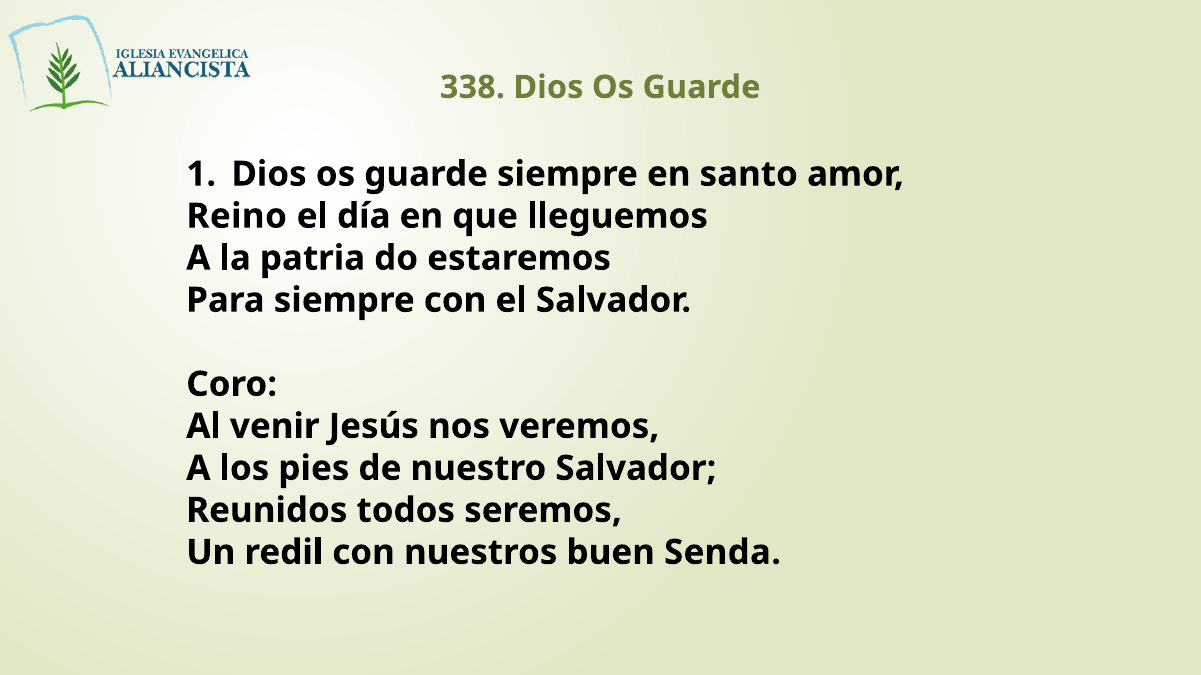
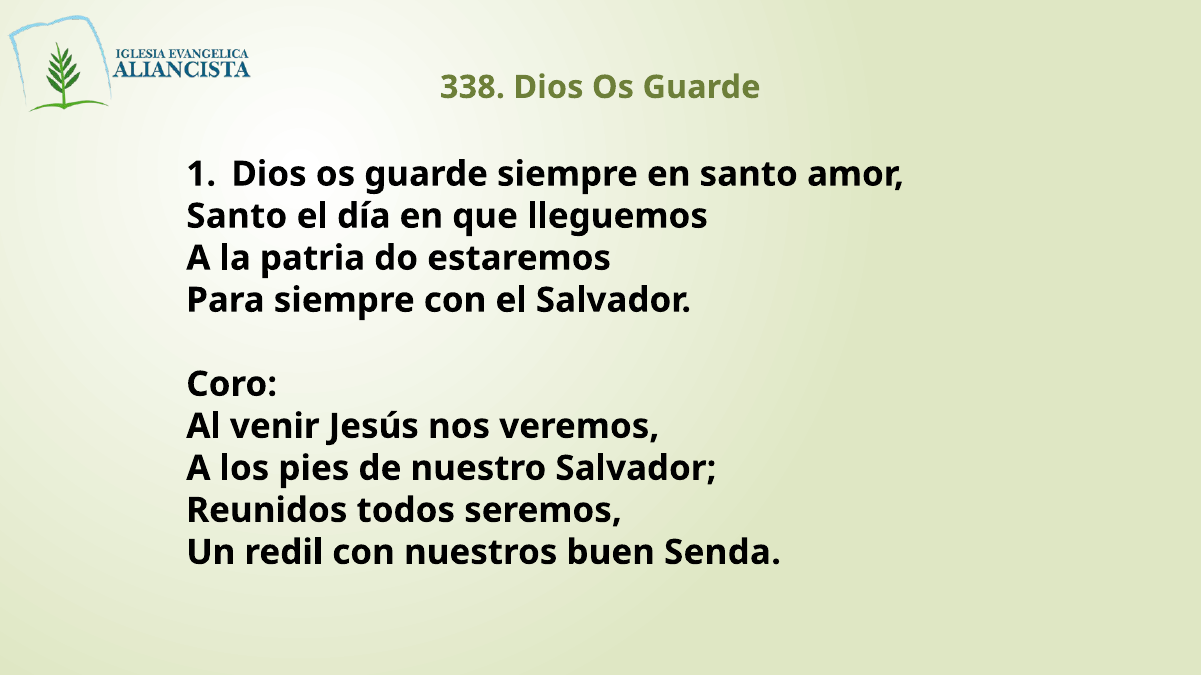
Reino: Reino -> Santo (237, 216)
